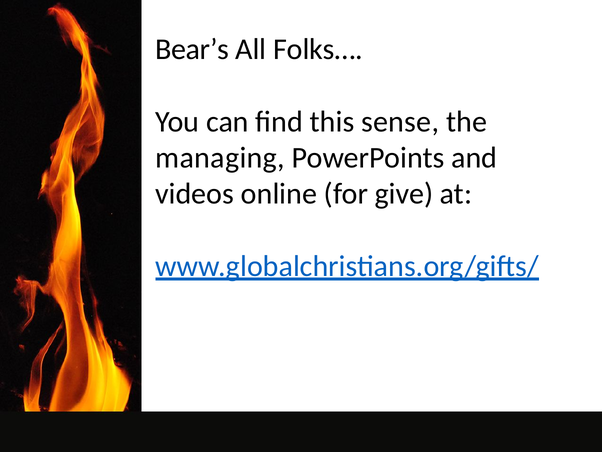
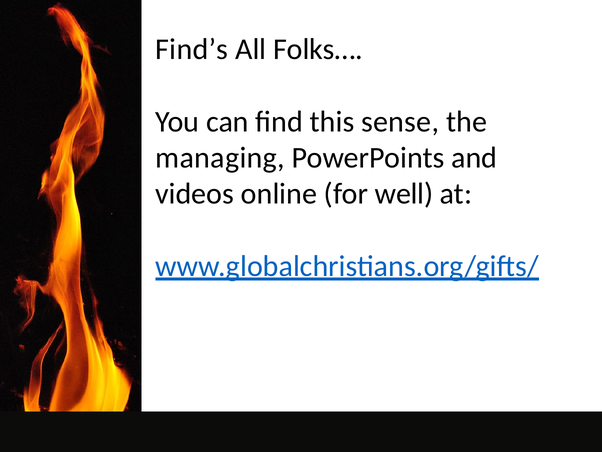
Bear’s: Bear’s -> Find’s (192, 49)
give: give -> well (404, 194)
